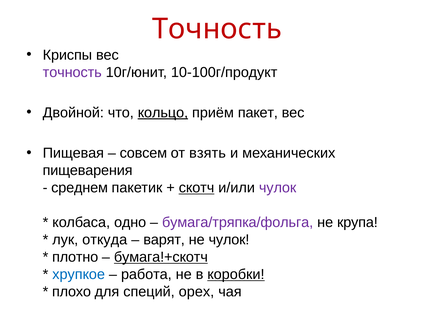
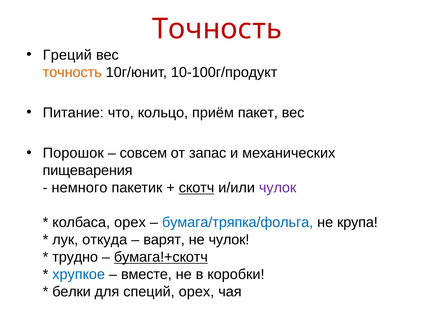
Криспы: Криспы -> Греций (67, 55)
точность colour: purple -> orange (72, 72)
Двойной: Двойной -> Питание (73, 113)
кольцо underline: present -> none (163, 113)
Пищевая: Пищевая -> Порошок (73, 153)
взять: взять -> запас (208, 153)
среднем: среднем -> немного (79, 188)
колбаса одно: одно -> орех (130, 222)
бумага/тряпка/фольга colour: purple -> blue (238, 222)
плотно: плотно -> трудно (75, 257)
работа: работа -> вместе (146, 274)
коробки underline: present -> none (236, 274)
плохо: плохо -> белки (72, 292)
